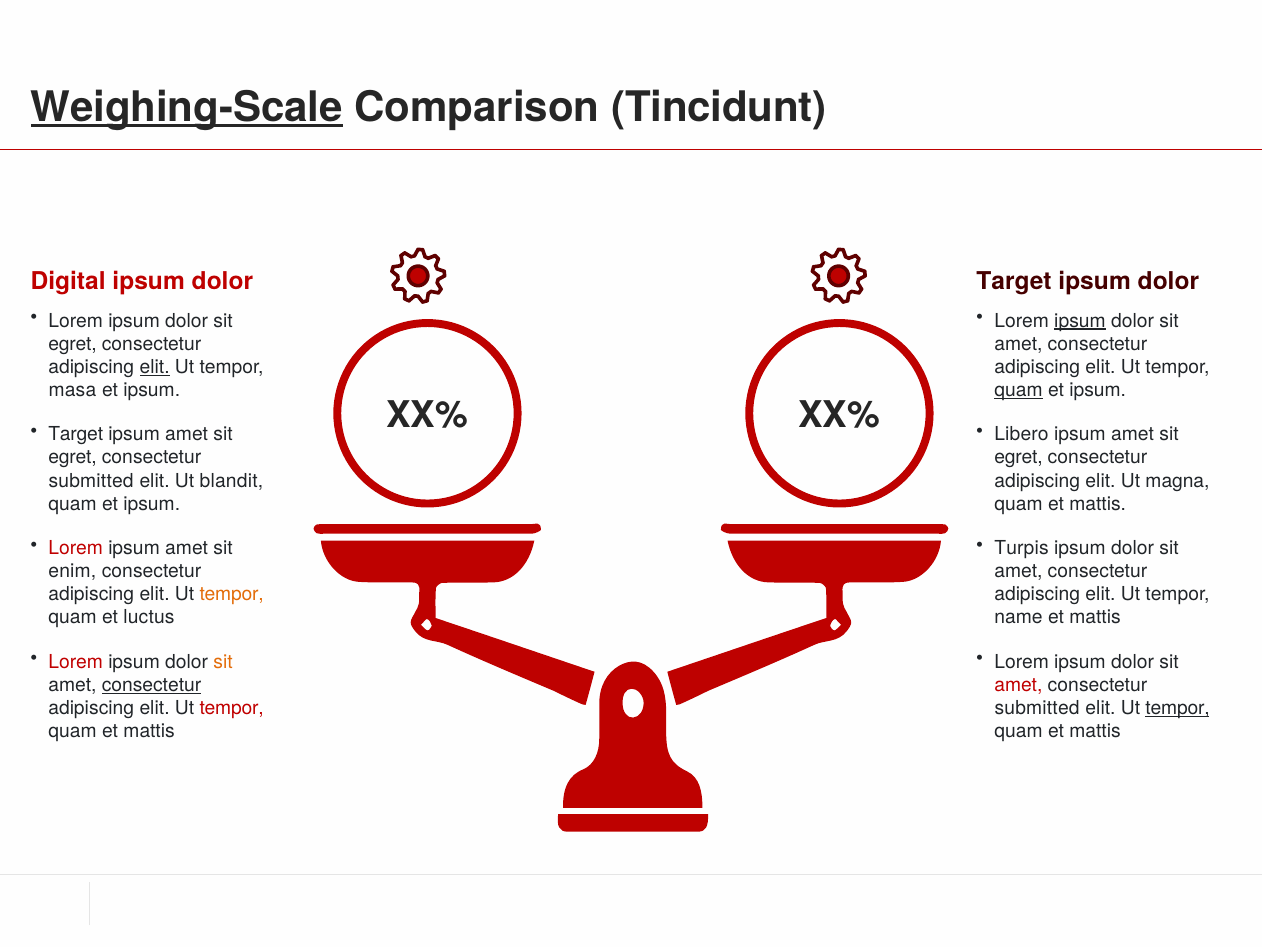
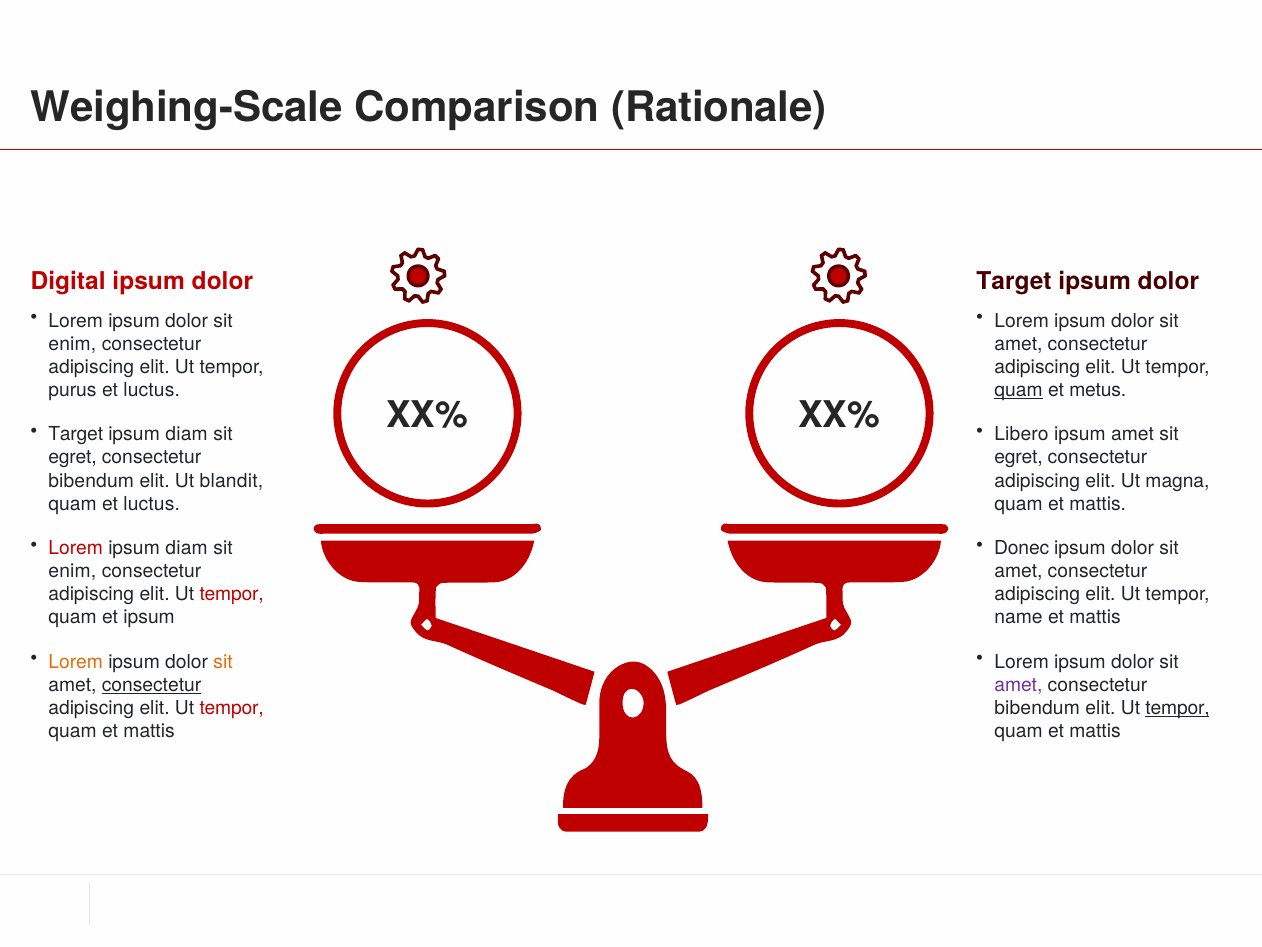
Weighing-Scale underline: present -> none (187, 107)
Tincidunt: Tincidunt -> Rationale (719, 107)
ipsum underline: present -> none (1080, 320)
egret: egret -> enim (72, 344)
elit underline: present -> none (155, 367)
masa: masa -> purus (72, 390)
ipsum: ipsum -> luctus (152, 390)
ipsum: ipsum -> metus (1098, 390)
amet: amet -> diam (187, 434)
submitted: submitted -> bibendum (91, 480)
ipsum: ipsum -> luctus (152, 504)
amet: amet -> diam (187, 548)
Turpis: Turpis -> Donec (1022, 548)
tempor colour: orange -> red (232, 594)
et luctus: luctus -> ipsum (149, 617)
Lorem colour: red -> orange (76, 661)
amet colour: red -> purple (1018, 685)
submitted: submitted -> bibendum (1037, 708)
